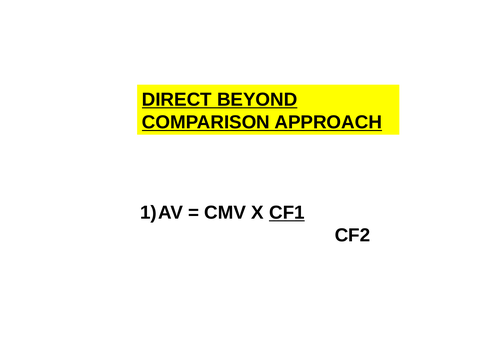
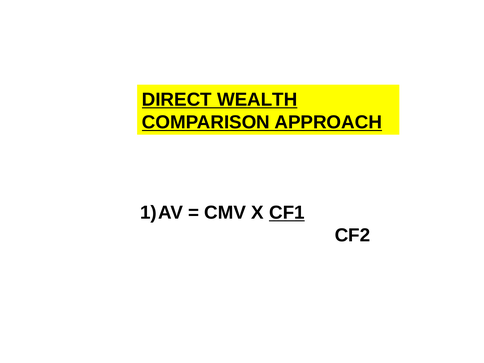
BEYOND: BEYOND -> WEALTH (257, 100)
